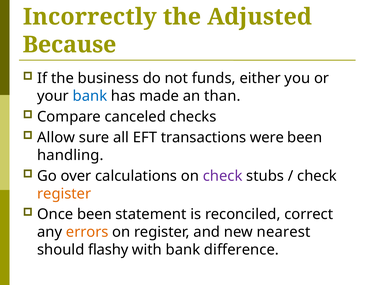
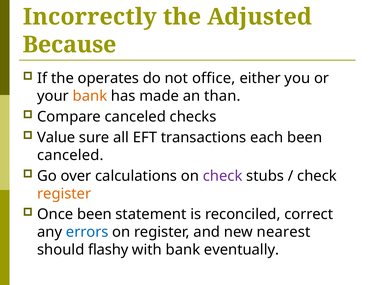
business: business -> operates (108, 79)
funds: funds -> office (214, 79)
bank colour: blue -> orange (90, 96)
Allow: Allow -> Value (56, 138)
were: were -> each (267, 138)
handling: handling -> canceled (70, 156)
errors colour: orange -> blue (87, 233)
difference: difference -> eventually (242, 250)
